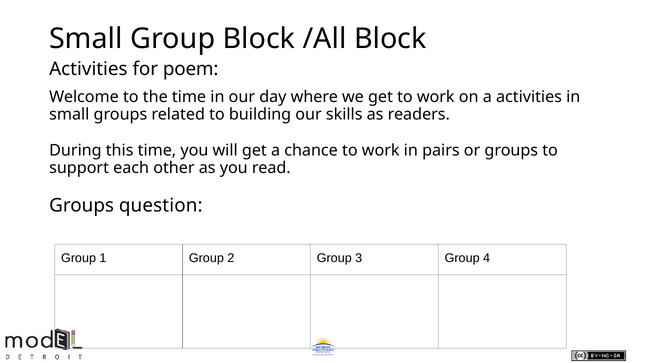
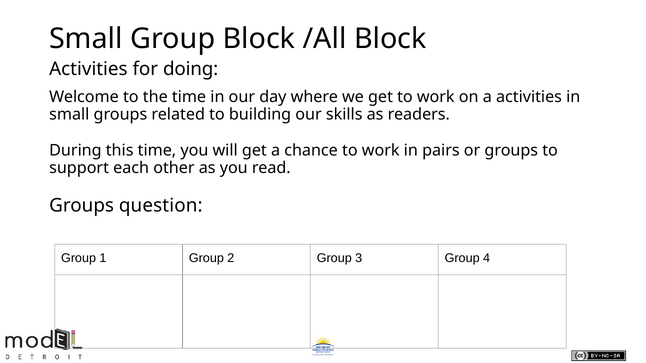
poem: poem -> doing (191, 69)
